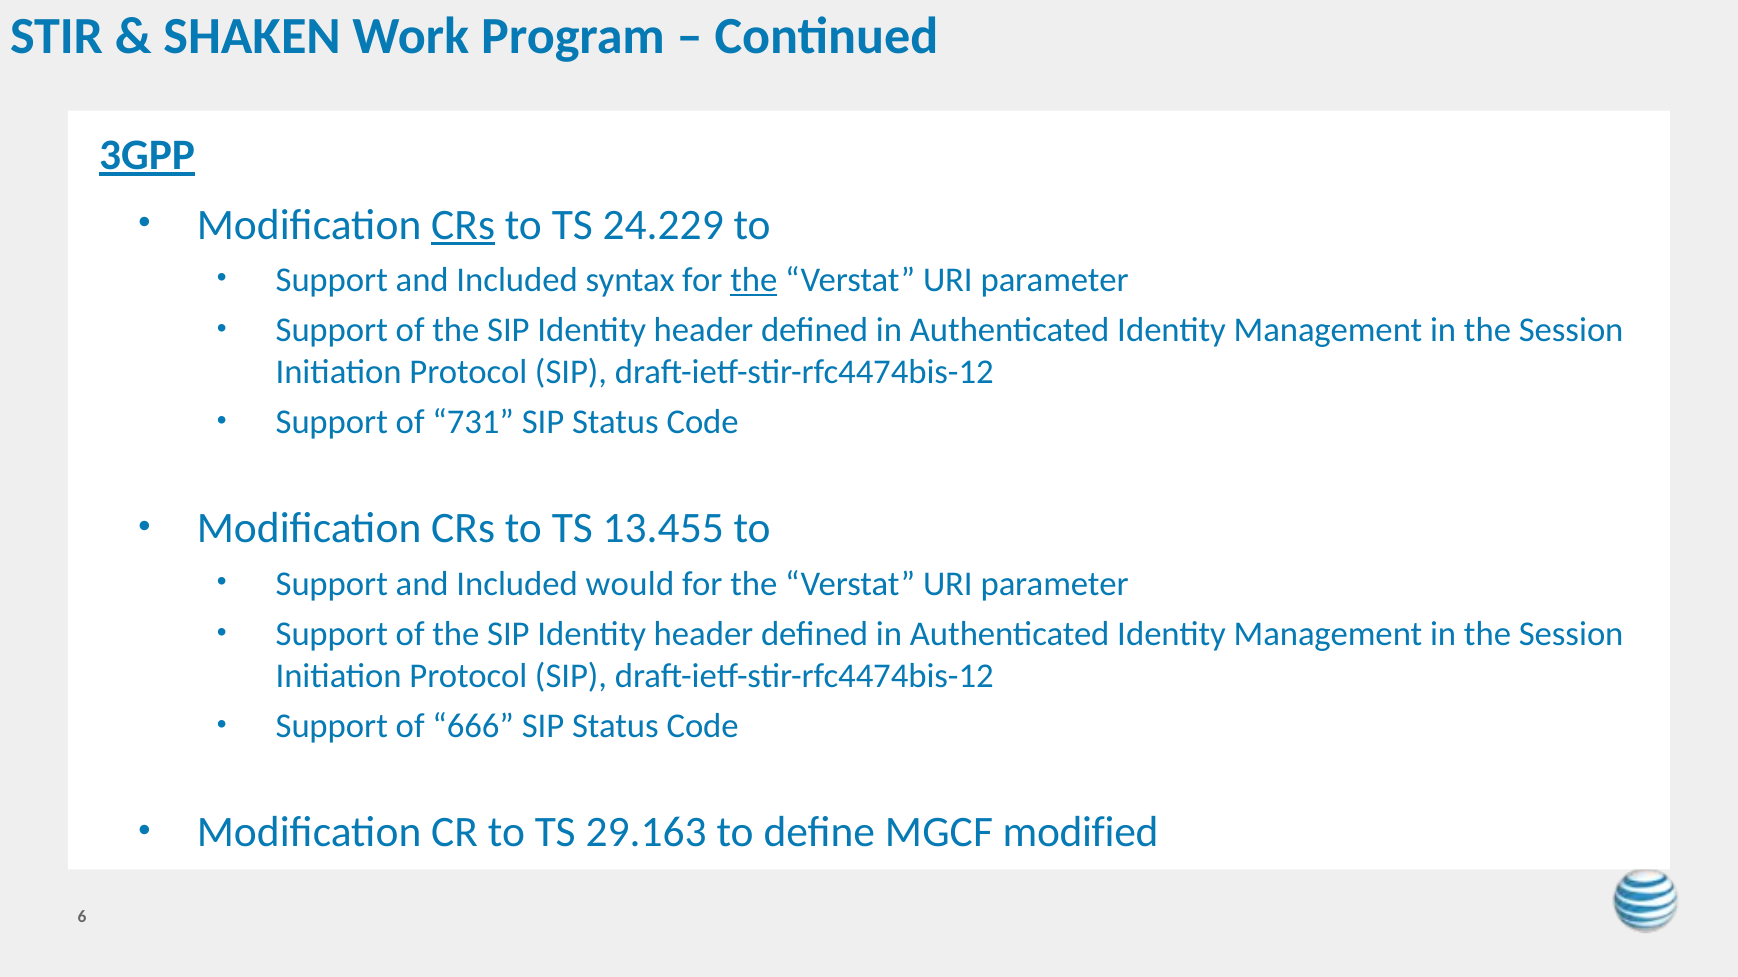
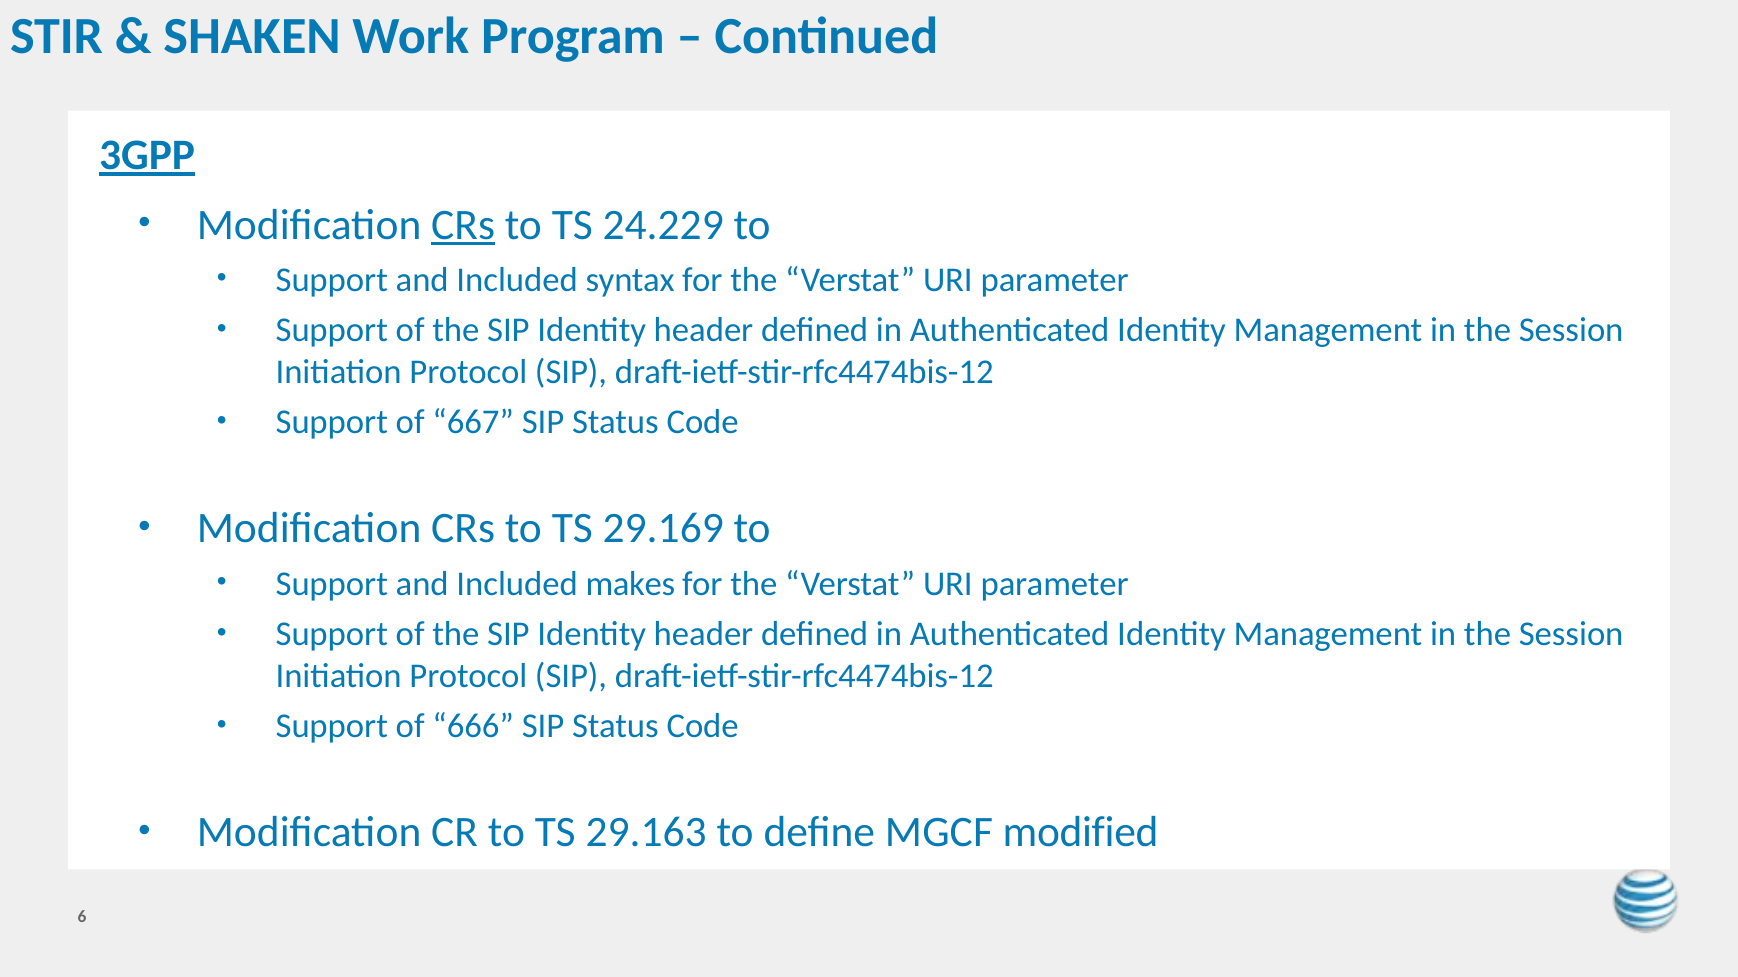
the underline: present -> none (754, 280)
731: 731 -> 667 (473, 422)
13.455: 13.455 -> 29.169 (663, 529)
would: would -> makes (630, 584)
